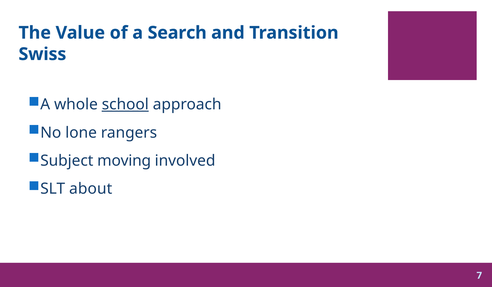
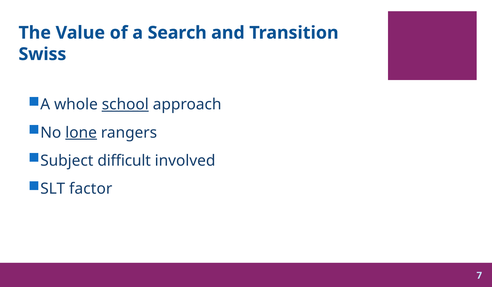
lone underline: none -> present (81, 133)
moving: moving -> difficult (124, 161)
about: about -> factor (91, 189)
